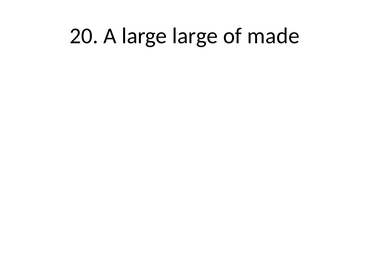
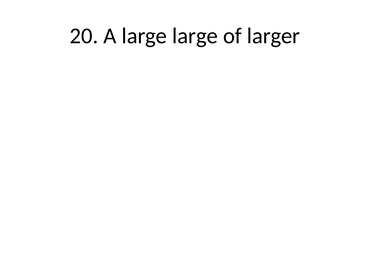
made: made -> larger (274, 36)
